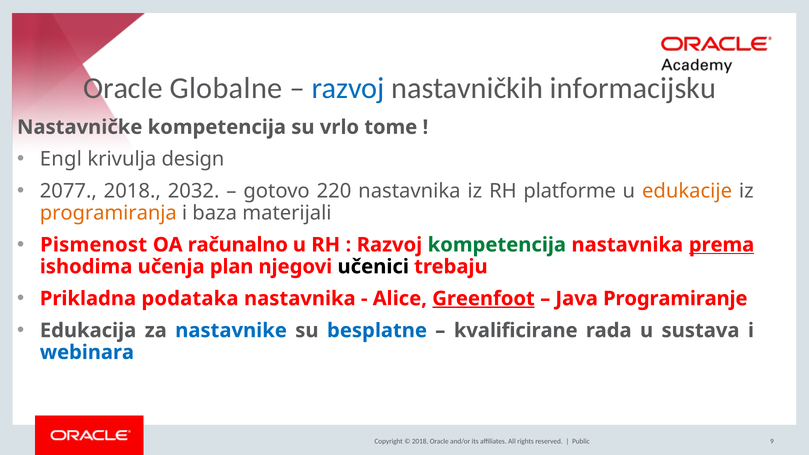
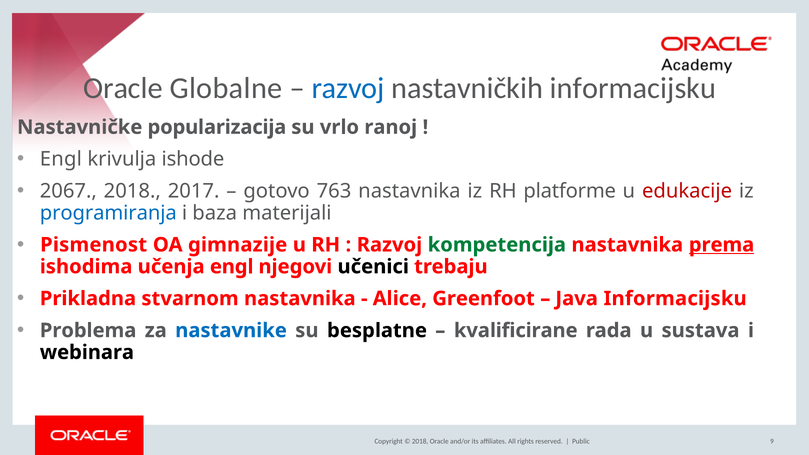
Nastavničke kompetencija: kompetencija -> popularizacija (217, 127)
tome: tome -> ranoj (391, 127)
design: design -> ishode (193, 159)
2077: 2077 -> 2067 (68, 191)
2032: 2032 -> 2017 (194, 191)
220: 220 -> 763 (334, 191)
edukacije colour: orange -> red (687, 191)
programiranja colour: orange -> blue (108, 213)
računalno: računalno -> gimnazije (238, 245)
učenja plan: plan -> engl (232, 267)
podataka: podataka -> stvarnom (190, 299)
Greenfoot underline: present -> none (484, 299)
Java Programiranje: Programiranje -> Informacijsku (675, 299)
Edukacija: Edukacija -> Problema (88, 331)
besplatne colour: blue -> black (377, 331)
webinara colour: blue -> black (87, 352)
